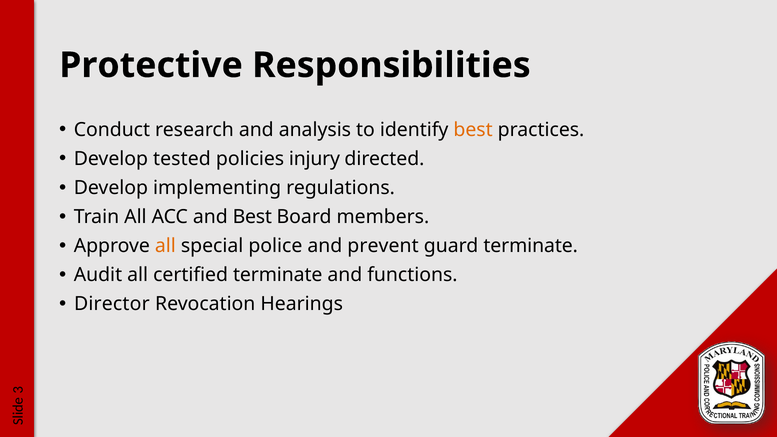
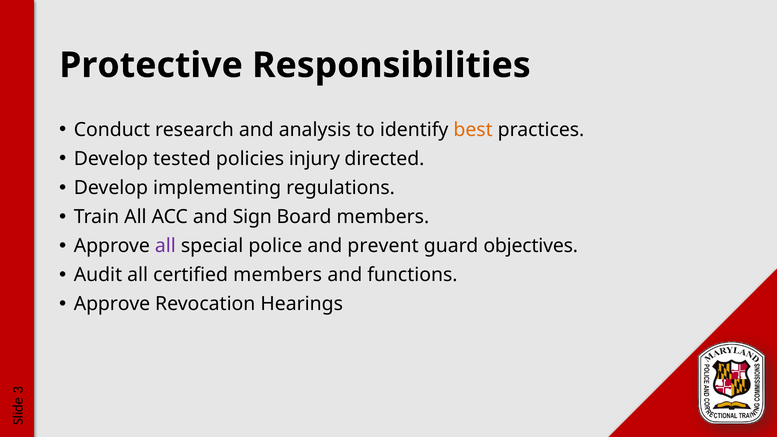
and Best: Best -> Sign (252, 217)
all colour: orange -> purple (165, 246)
guard terminate: terminate -> objectives (531, 246)
certified terminate: terminate -> members (278, 275)
Director: Director -> Approve (112, 304)
